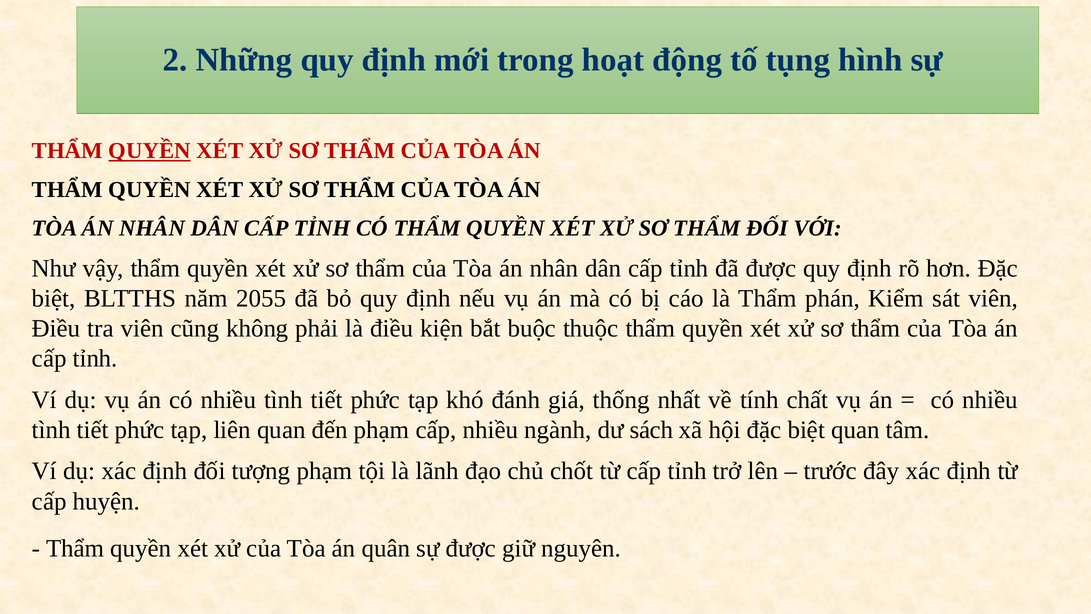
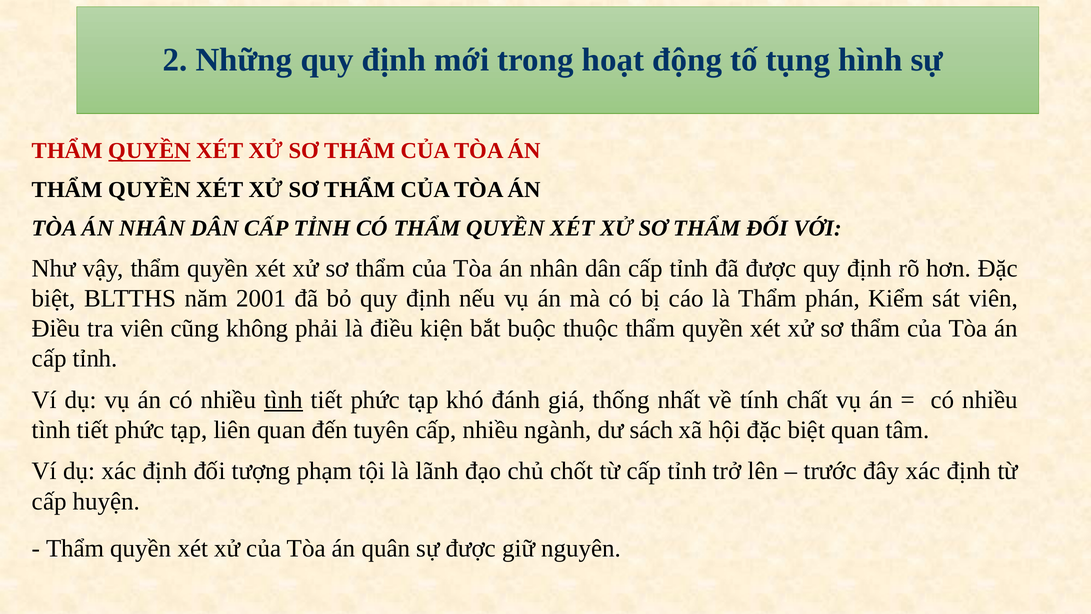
2055: 2055 -> 2001 (261, 298)
tình underline: none -> present (283, 400)
đến phạm: phạm -> tuyên (382, 430)
